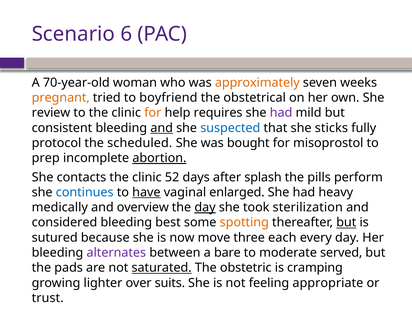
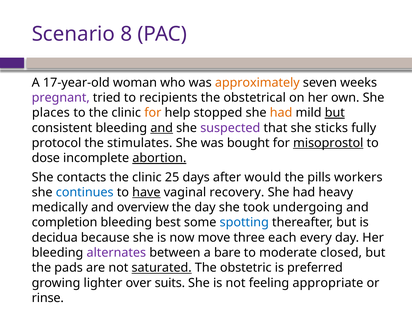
6: 6 -> 8 (126, 34)
70-year-old: 70-year-old -> 17-year-old (76, 83)
pregnant colour: orange -> purple (61, 98)
boyfriend: boyfriend -> recipients (168, 98)
review: review -> places (51, 113)
requires: requires -> stopped (218, 113)
had colour: purple -> orange (281, 113)
but underline: none -> present (335, 113)
suspected colour: blue -> purple (230, 128)
scheduled: scheduled -> stimulates (140, 143)
misoprostol underline: none -> present (328, 143)
prep: prep -> dose (46, 158)
52: 52 -> 25 (172, 177)
splash: splash -> would (263, 177)
perform: perform -> workers (358, 177)
enlarged: enlarged -> recovery (237, 192)
day underline: present -> none (205, 207)
sterilization: sterilization -> undergoing (308, 207)
considered: considered -> completion (65, 223)
spotting colour: orange -> blue (244, 223)
but underline: present -> none (346, 223)
sutured: sutured -> decidua (55, 238)
served: served -> closed (341, 253)
cramping: cramping -> preferred (315, 268)
trust: trust -> rinse (48, 298)
